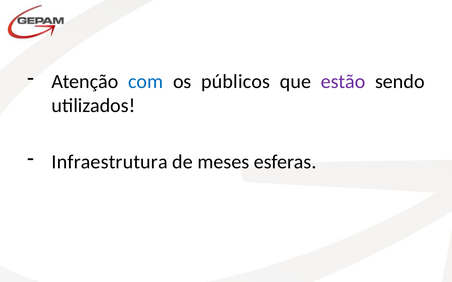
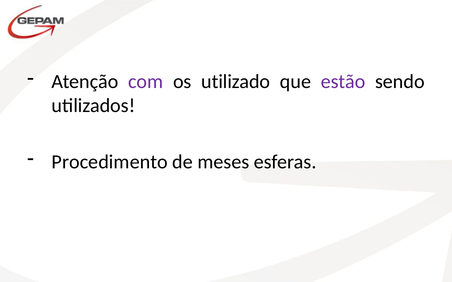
com colour: blue -> purple (146, 82)
públicos: públicos -> utilizado (236, 82)
Infraestrutura: Infraestrutura -> Procedimento (110, 162)
